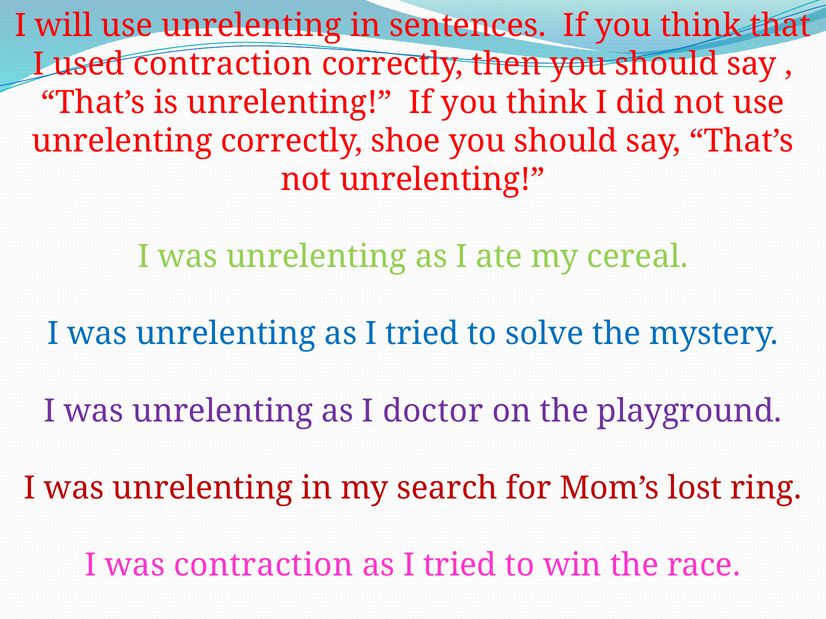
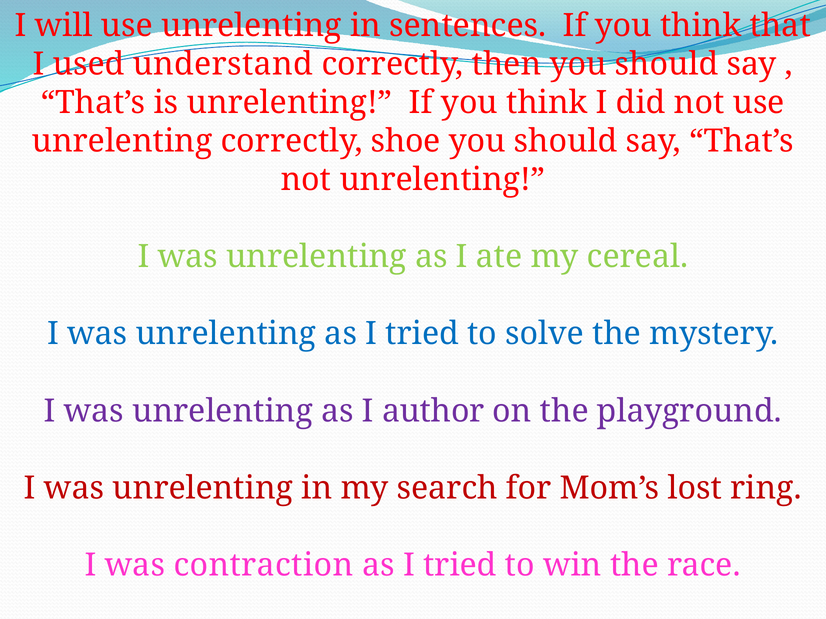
used contraction: contraction -> understand (223, 64)
doctor: doctor -> author (433, 411)
